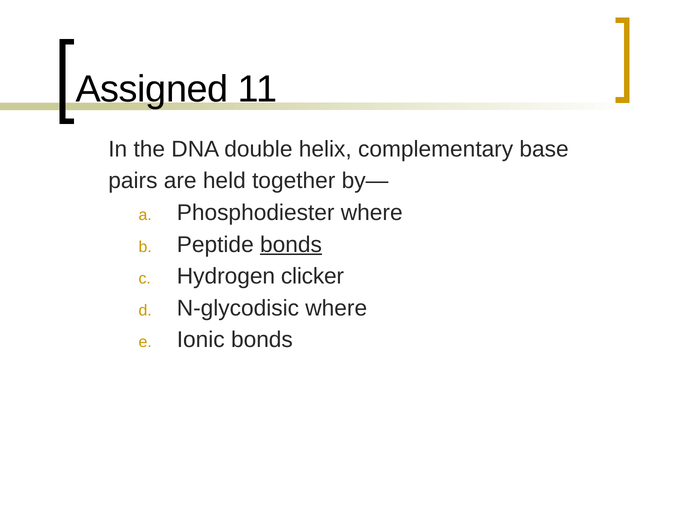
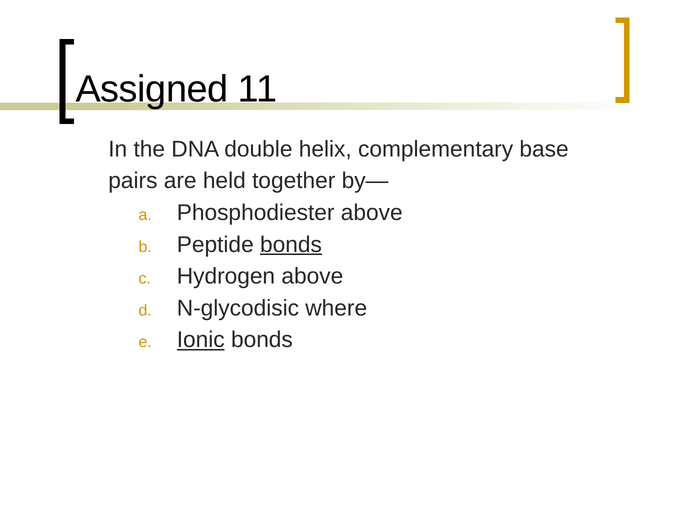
Phosphodiester where: where -> above (372, 213)
Hydrogen clicker: clicker -> above (312, 276)
Ionic underline: none -> present (201, 340)
